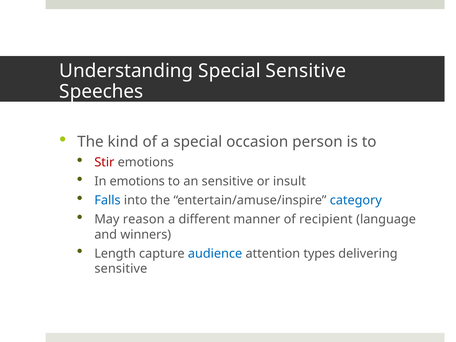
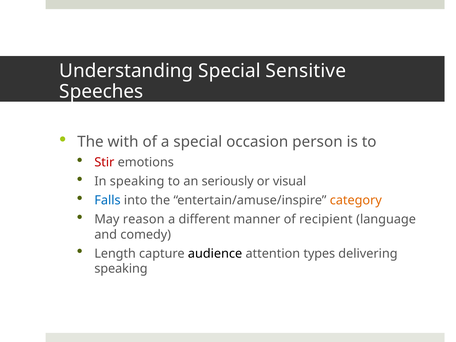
kind: kind -> with (123, 142)
In emotions: emotions -> speaking (137, 181)
an sensitive: sensitive -> seriously (228, 181)
insult: insult -> visual (290, 181)
category colour: blue -> orange (356, 200)
winners: winners -> comedy (146, 234)
audience colour: blue -> black (215, 254)
sensitive: sensitive -> speaking (121, 269)
